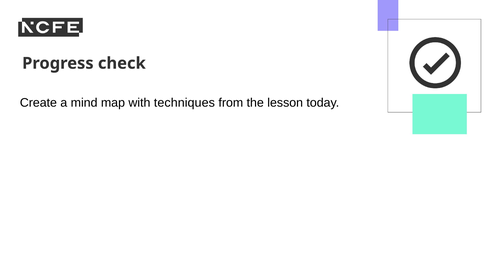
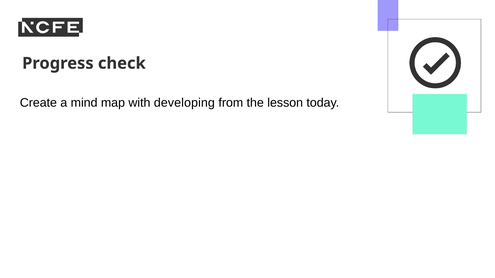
techniques: techniques -> developing (184, 103)
